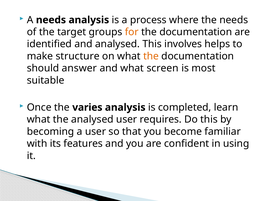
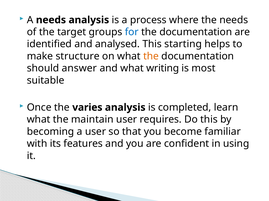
for colour: orange -> blue (132, 32)
involves: involves -> starting (183, 44)
screen: screen -> writing (163, 68)
the analysed: analysed -> maintain (92, 120)
